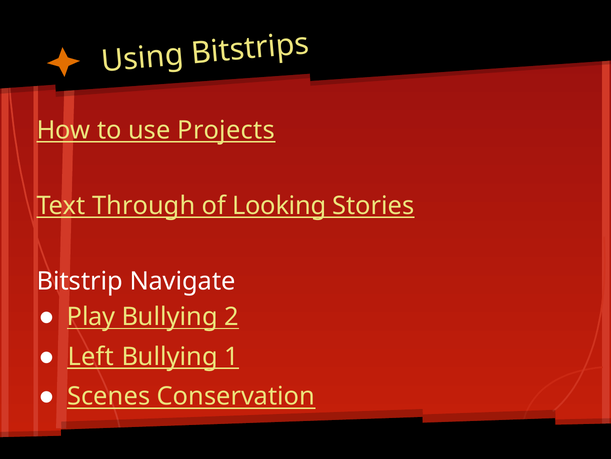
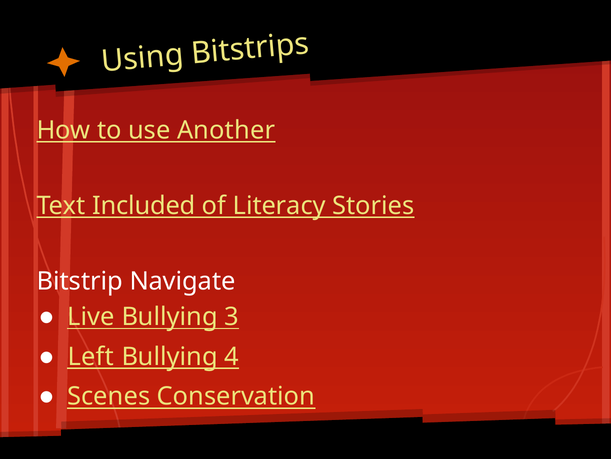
Projects: Projects -> Another (226, 130)
Through: Through -> Included (144, 205)
Looking: Looking -> Literacy (279, 205)
Play: Play -> Live (91, 316)
2: 2 -> 3 (232, 316)
1: 1 -> 4 (232, 356)
